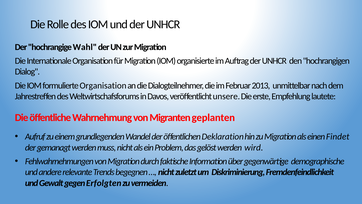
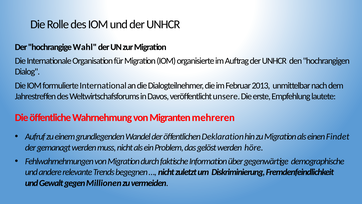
formulierte Organisation: Organisation -> International (103, 85)
geplanten: geplanten -> mehreren (213, 117)
wird: wird -> höre (254, 147)
Erfolgten: Erfolgten -> Millionen (104, 183)
